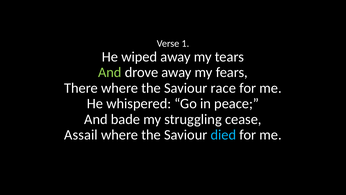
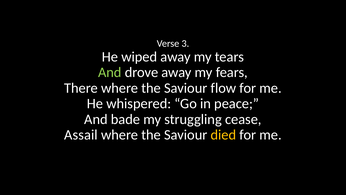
1: 1 -> 3 (185, 44)
race: race -> flow (223, 88)
died colour: light blue -> yellow (223, 135)
